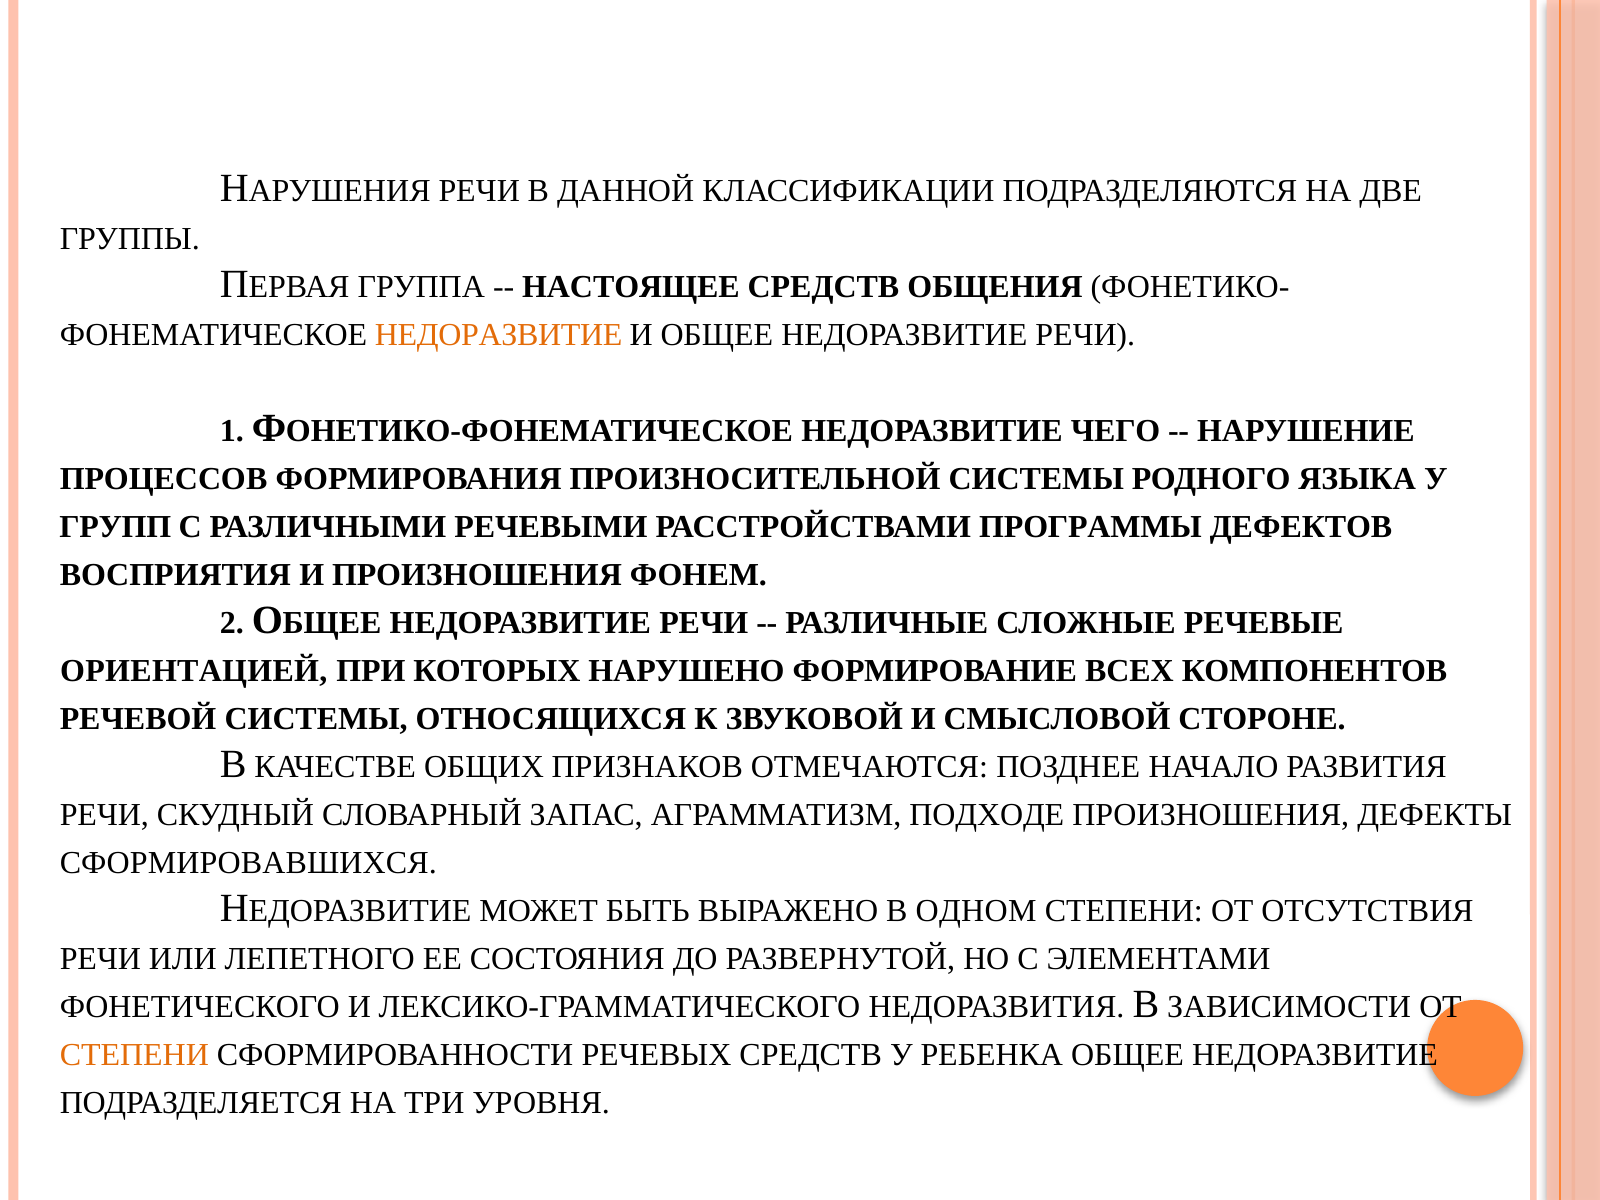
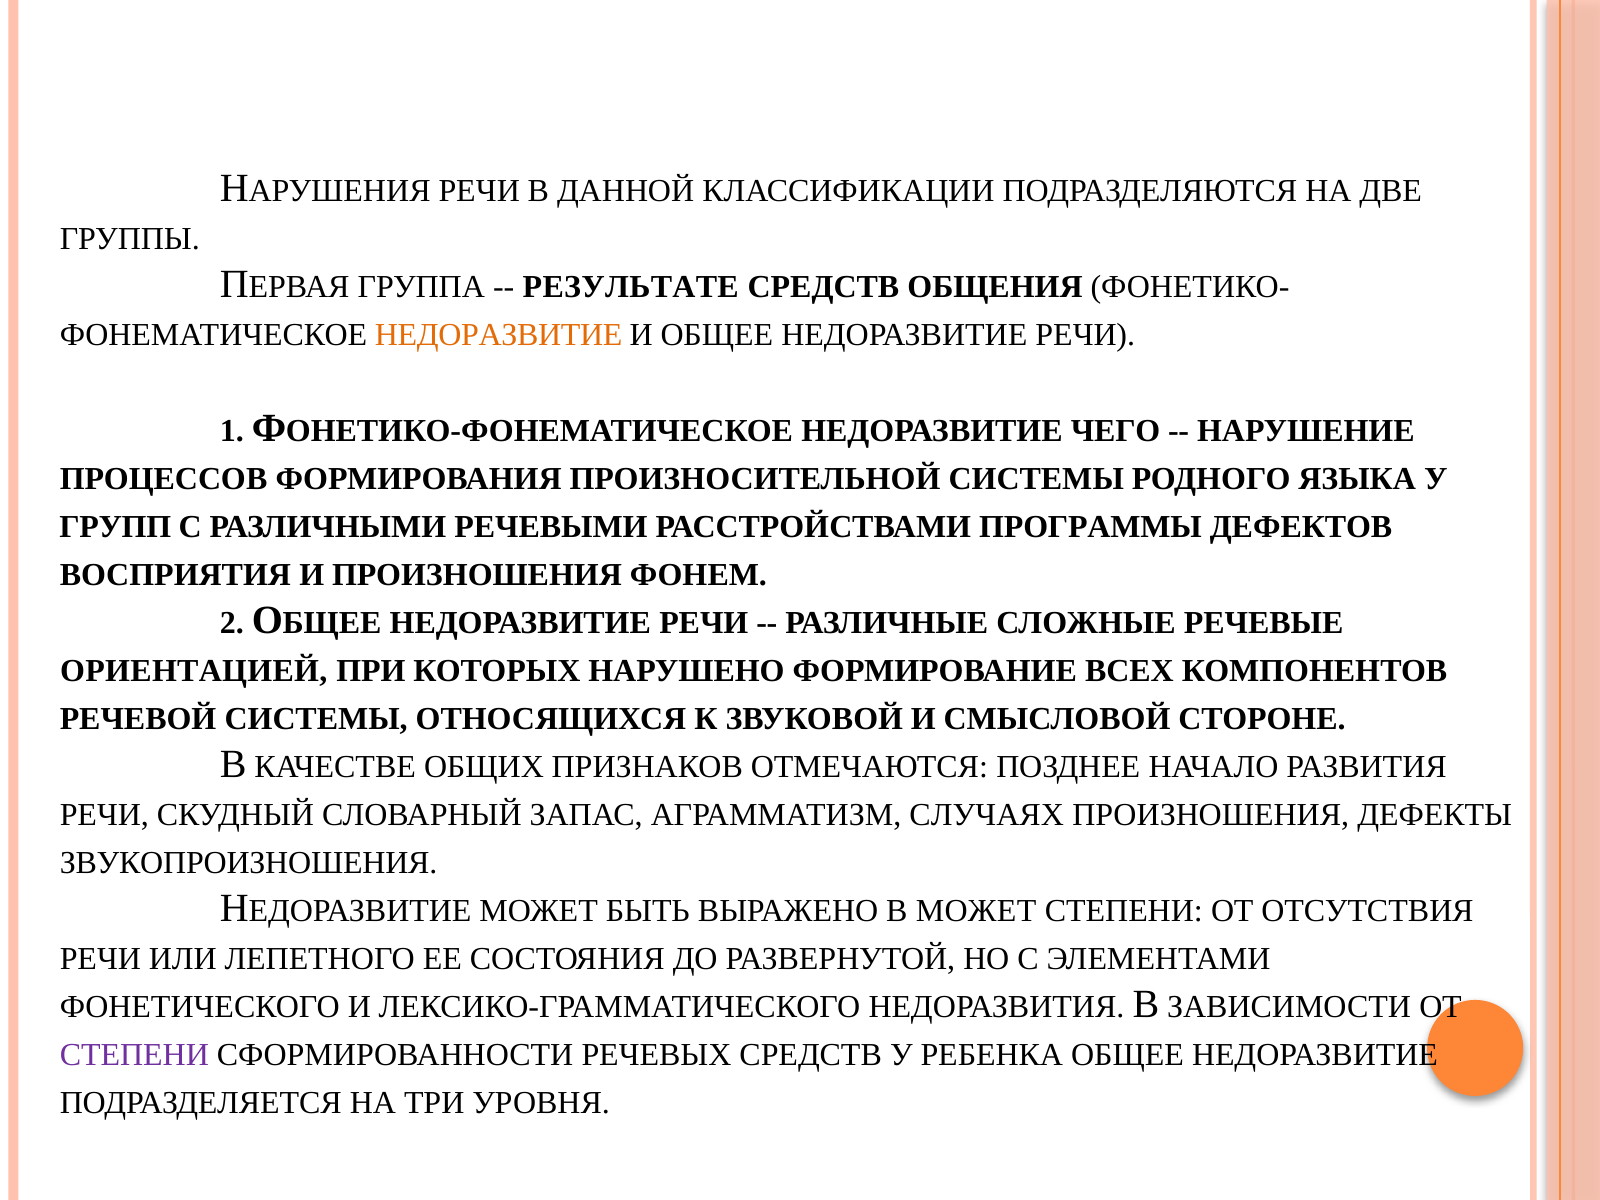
НАСТОЯЩЕЕ: НАСТОЯЩЕЕ -> РЕЗУЛЬТАТЕ (631, 287)
ПОДХОДЕ: ПОДХОДЕ -> СЛУЧАЯХ (987, 815)
СФОРМИРОВАВШИХСЯ: СФОРМИРОВАВШИХСЯ -> ЗВУКОПРОИЗНОШЕНИЯ (249, 863)
В ОДНОМ: ОДНОМ -> МОЖЕТ (976, 911)
СТЕПЕНИ colour: orange -> purple (134, 1055)
